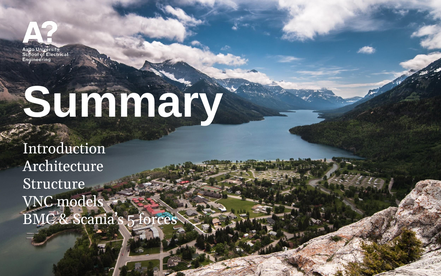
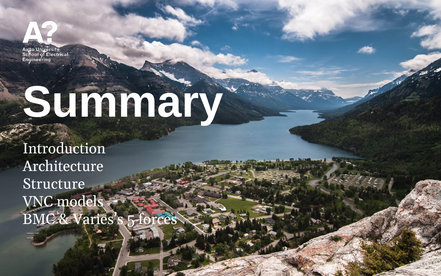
Scania’s: Scania’s -> Varies’s (98, 219)
